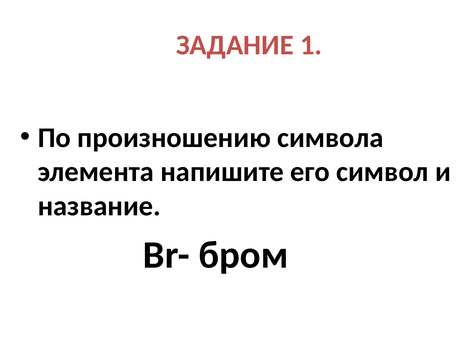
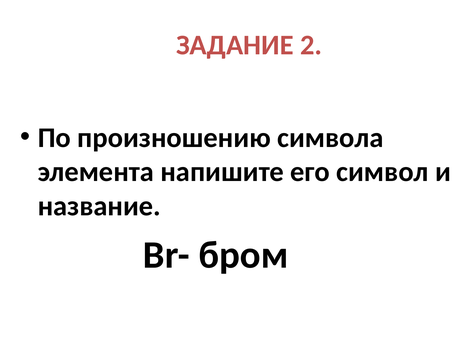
1: 1 -> 2 (311, 45)
